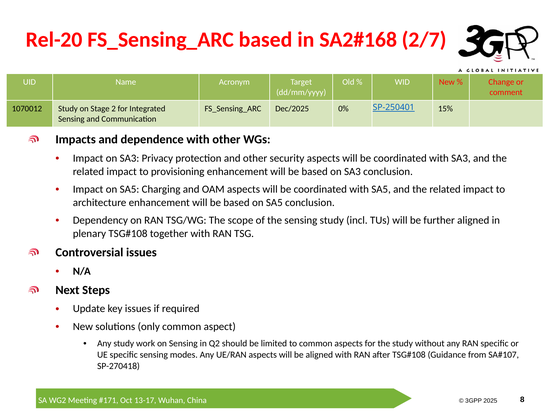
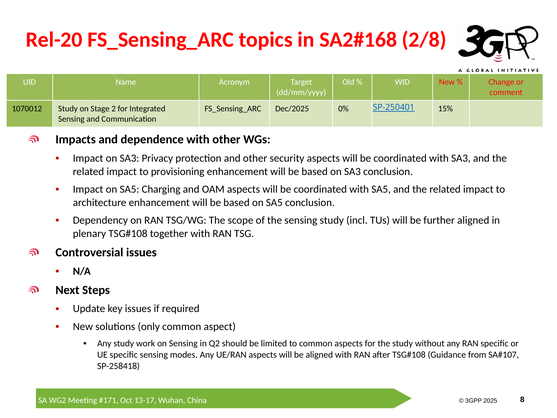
FS_Sensing_ARC based: based -> topics (266, 40)
2/7: 2/7 -> 2/8 (424, 40)
SP-270418: SP-270418 -> SP-258418 (118, 366)
